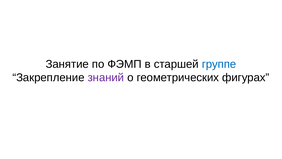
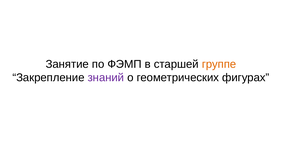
группе colour: blue -> orange (219, 64)
